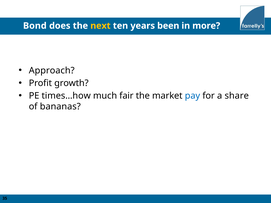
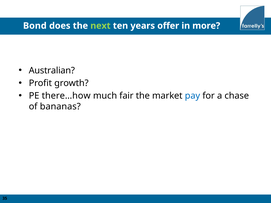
next colour: yellow -> light green (100, 26)
been: been -> offer (168, 26)
Approach: Approach -> Australian (52, 71)
times…how: times…how -> there…how (66, 96)
share: share -> chase (237, 96)
